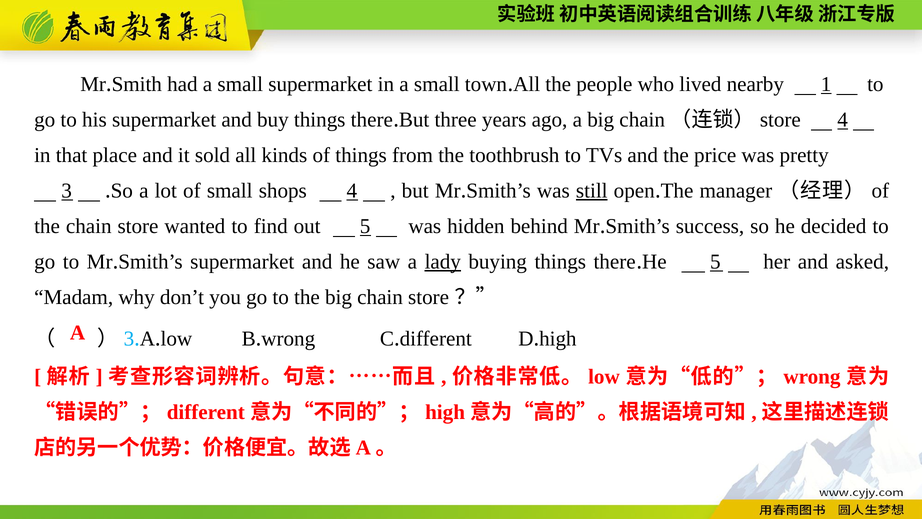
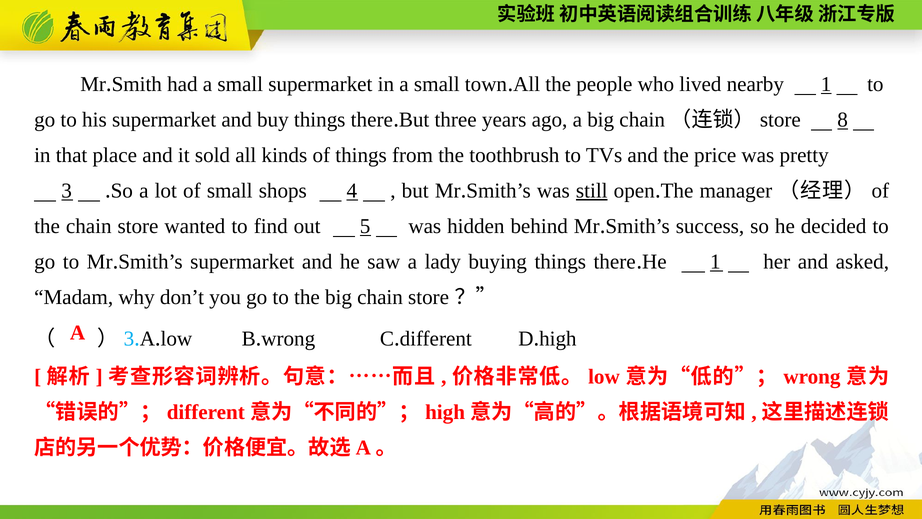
4: 4 -> 8 (843, 120)
lady underline: present -> none (443, 262)
He 5: 5 -> 1 (715, 262)
